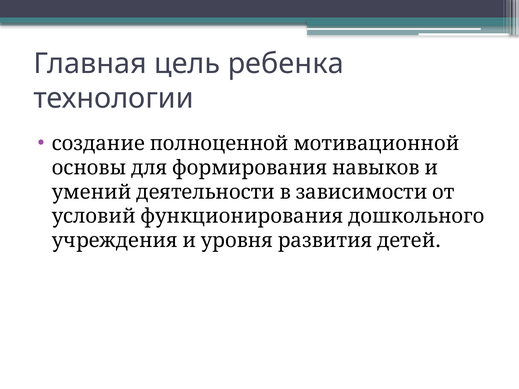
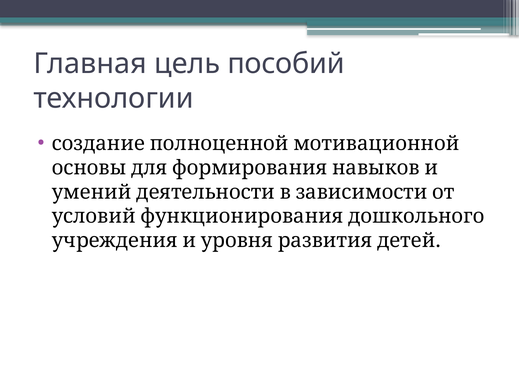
ребенка: ребенка -> пособий (286, 64)
